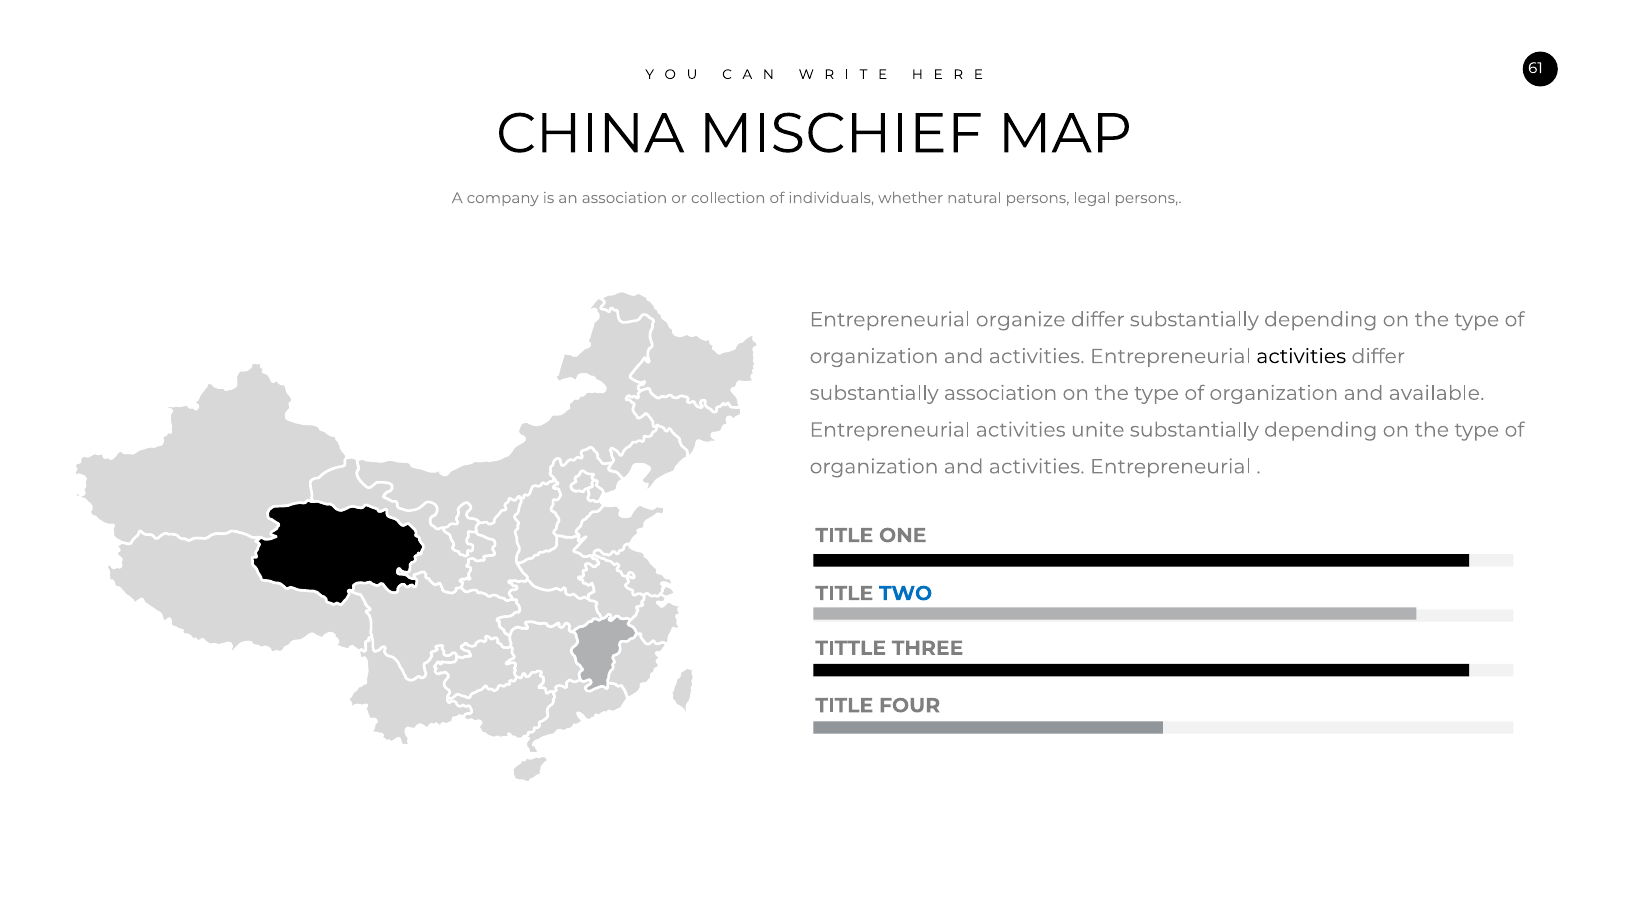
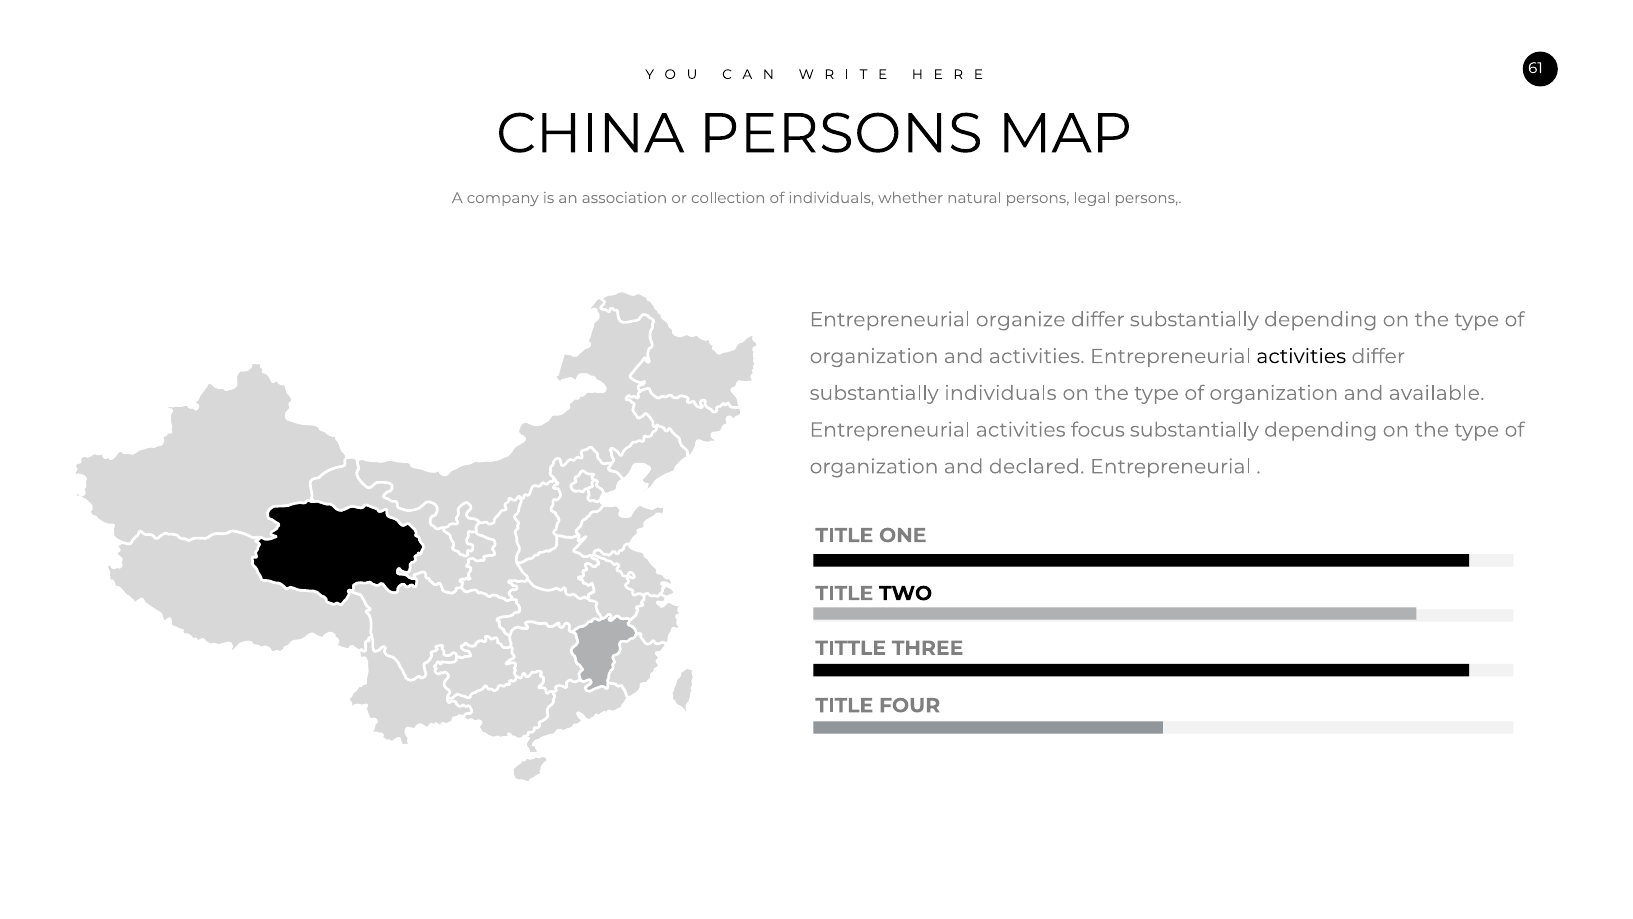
CHINA MISCHIEF: MISCHIEF -> PERSONS (841, 134)
substantially association: association -> individuals (1000, 393)
unite: unite -> focus (1098, 430)
activities: activities -> declared (1037, 467)
TWO colour: blue -> black (906, 593)
